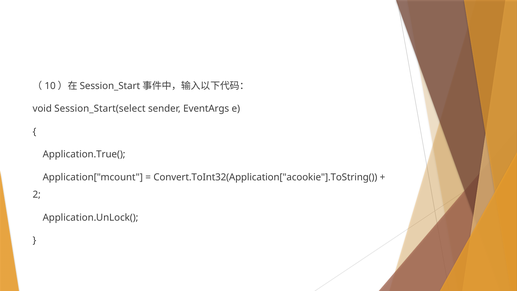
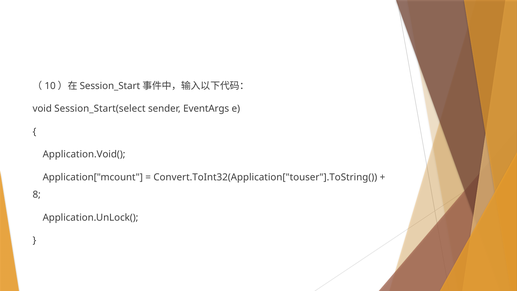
Application.True(: Application.True( -> Application.Void( (84, 154)
Convert.ToInt32(Application["acookie"].ToString(: Convert.ToInt32(Application["acookie"].ToString( -> Convert.ToInt32(Application["touser"].ToString( (265, 177)
2: 2 -> 8 (37, 195)
